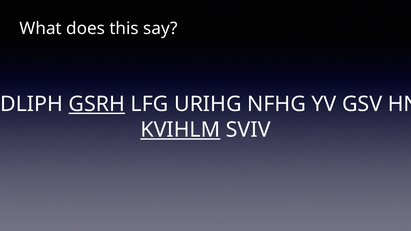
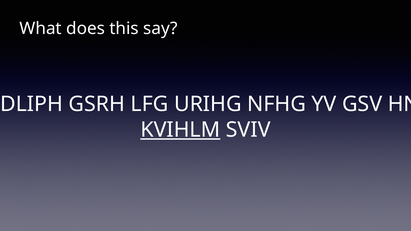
GSRH underline: present -> none (97, 104)
